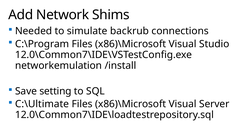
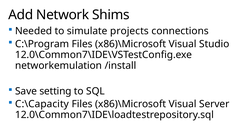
backrub: backrub -> projects (129, 31)
C:\Ultimate: C:\Ultimate -> C:\Capacity (42, 104)
